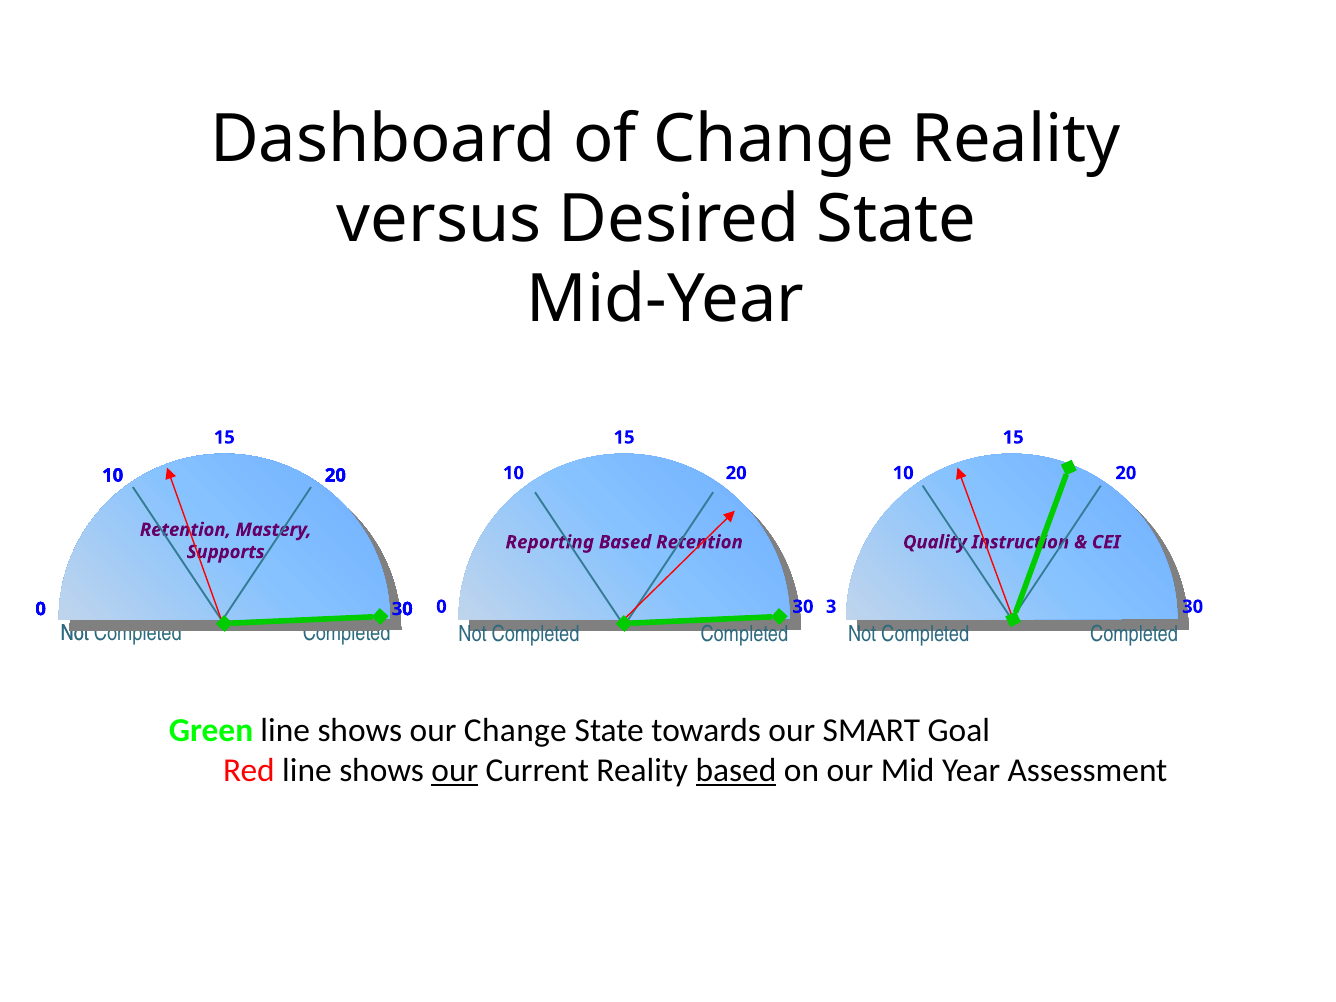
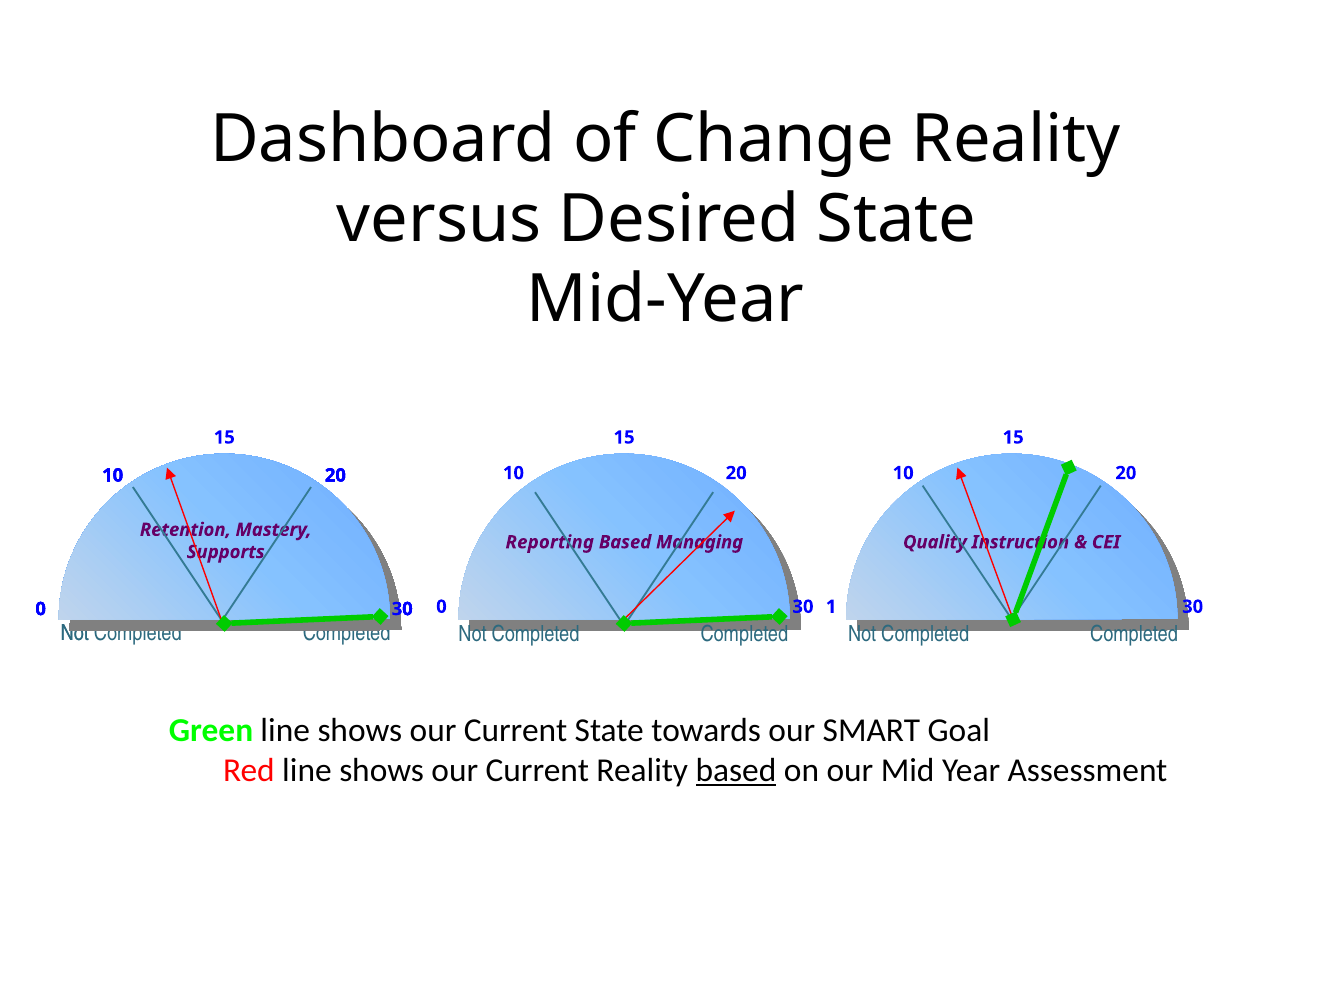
Based Retention: Retention -> Managing (700, 542)
3: 3 -> 1 (831, 607)
Change: Change -> Current (516, 730)
our underline: present -> none (455, 770)
